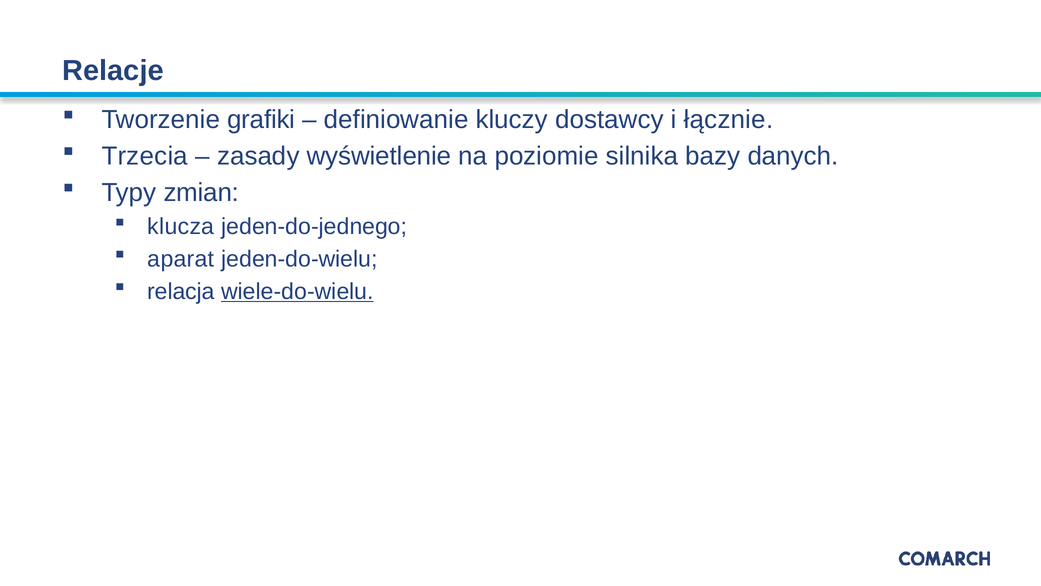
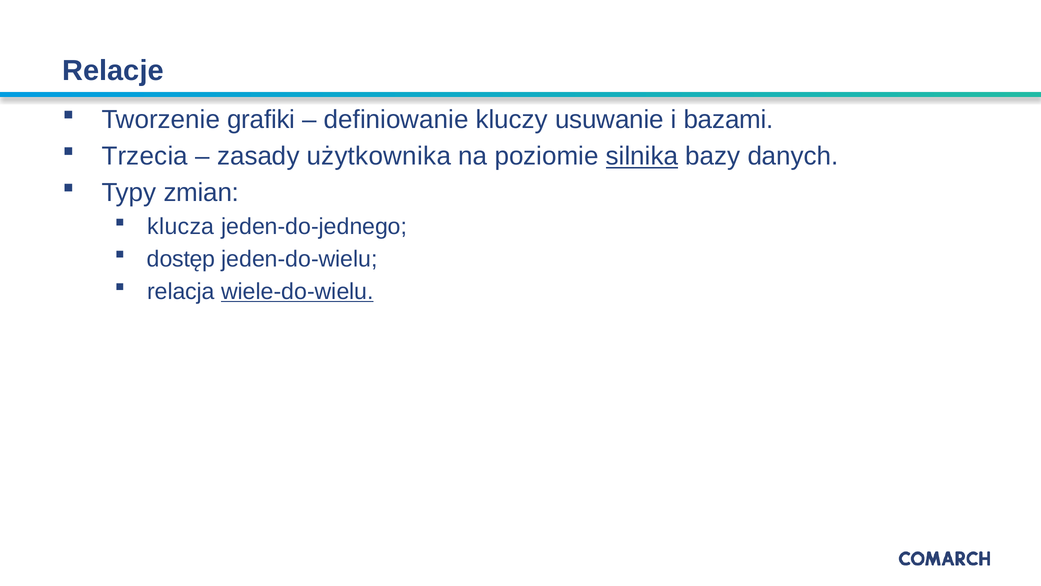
dostawcy: dostawcy -> usuwanie (609, 120)
łącznie: łącznie -> bazami (729, 120)
wyświetlenie: wyświetlenie -> użytkownika (379, 156)
silnika underline: none -> present (642, 156)
aparat: aparat -> dostęp (181, 259)
